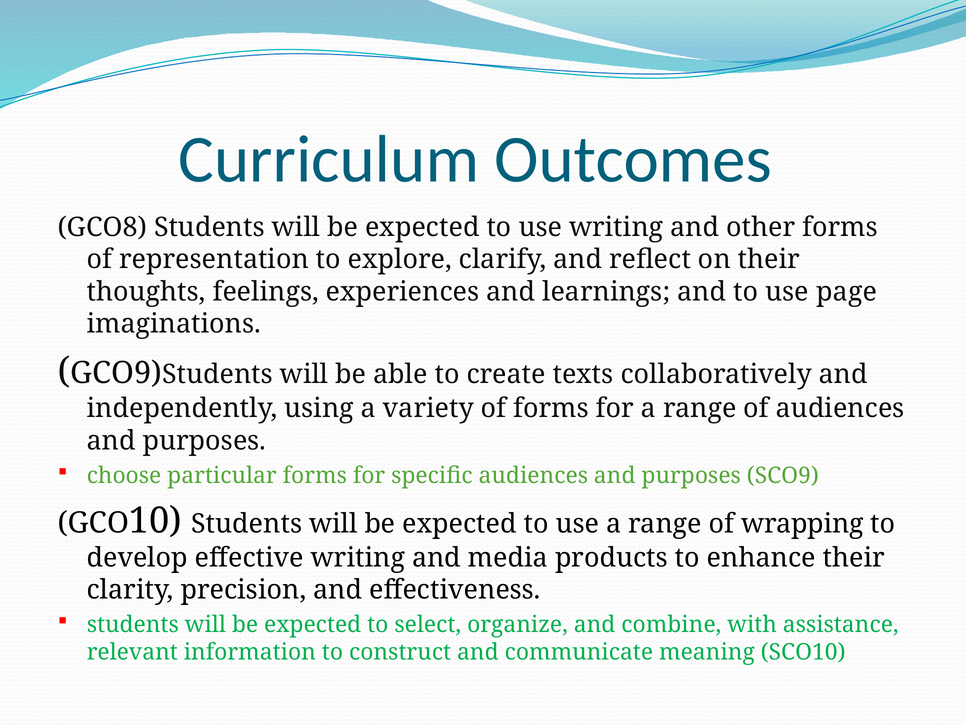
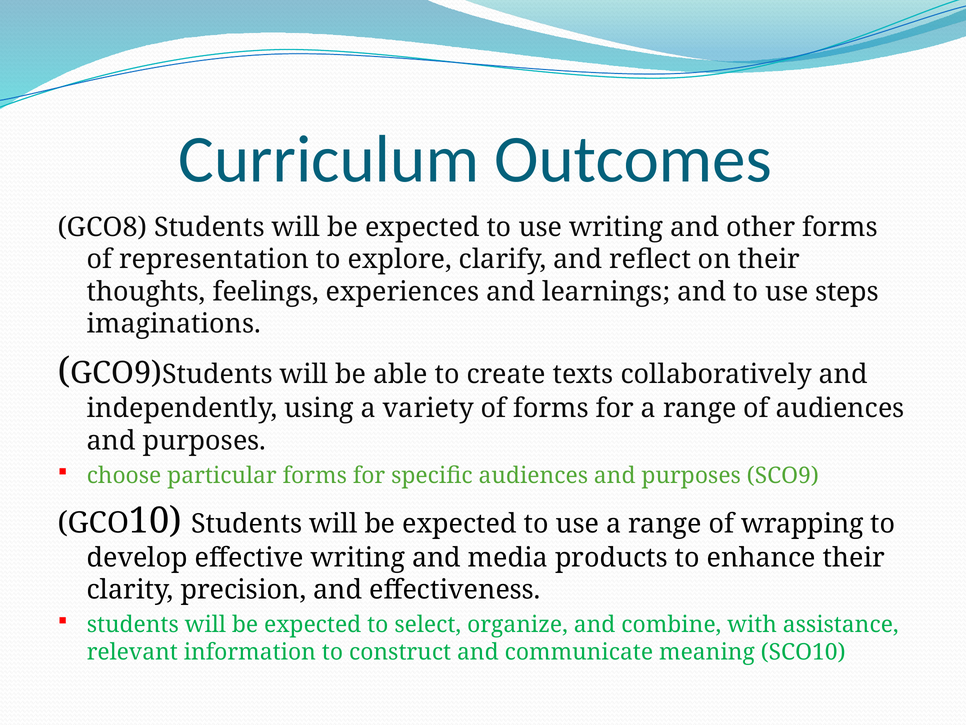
page: page -> steps (847, 292)
